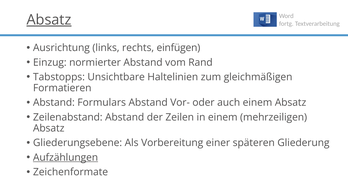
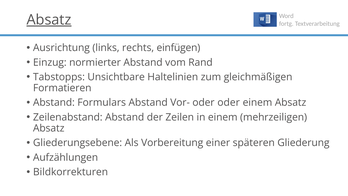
oder auch: auch -> oder (229, 102)
Aufzählungen underline: present -> none (66, 157)
Zeichenformate: Zeichenformate -> Bildkorrekturen (71, 172)
